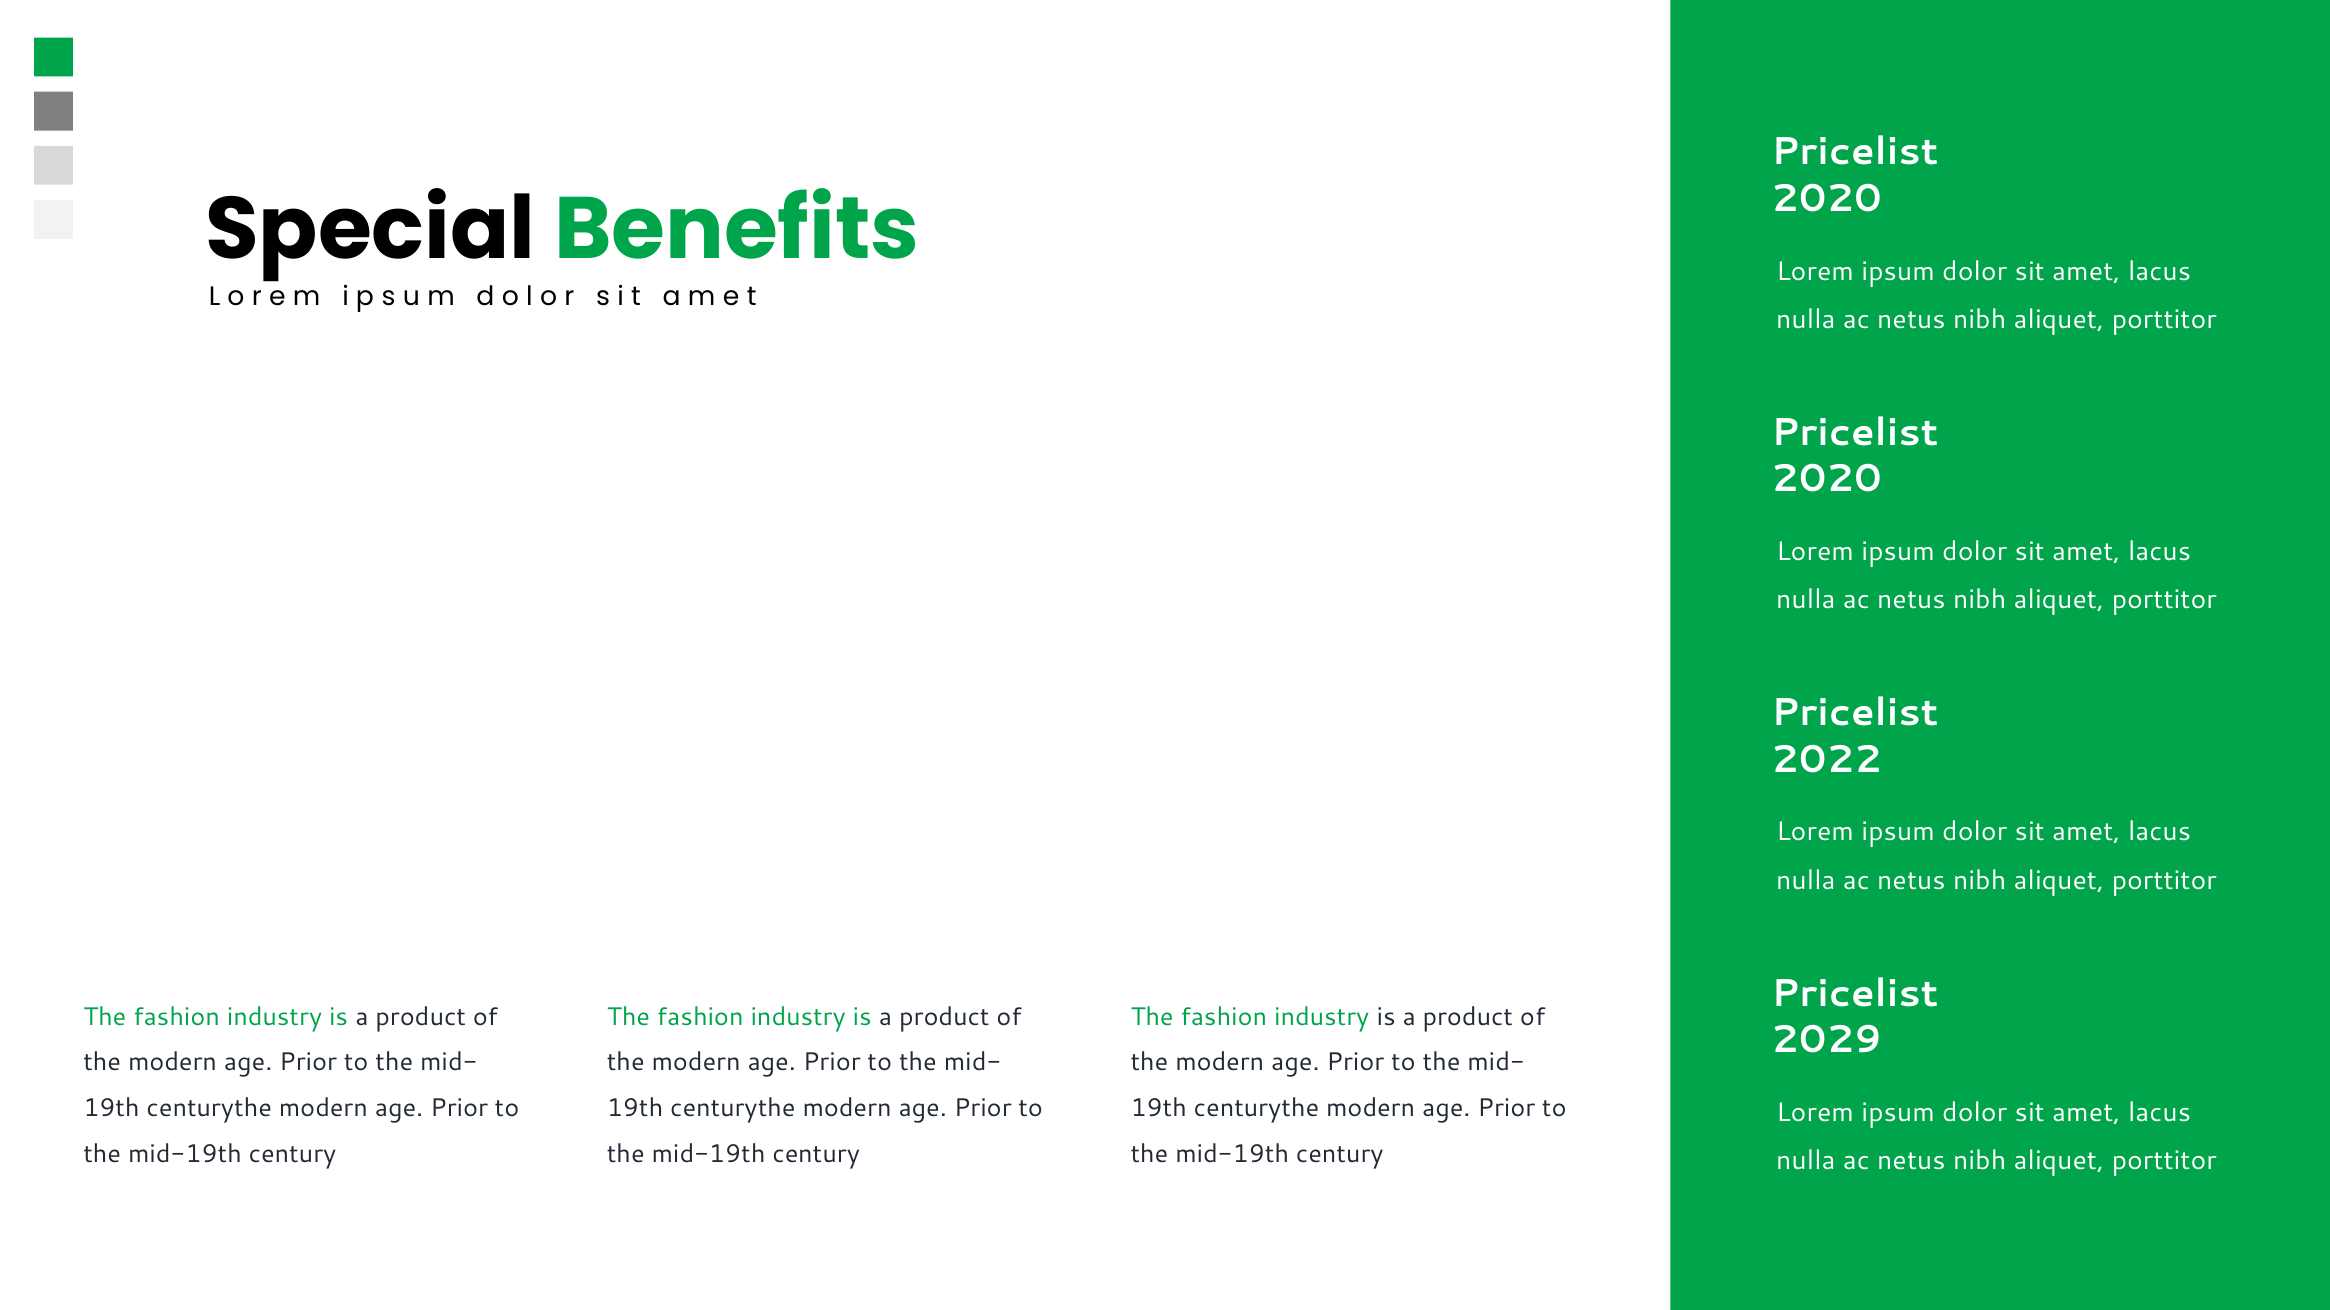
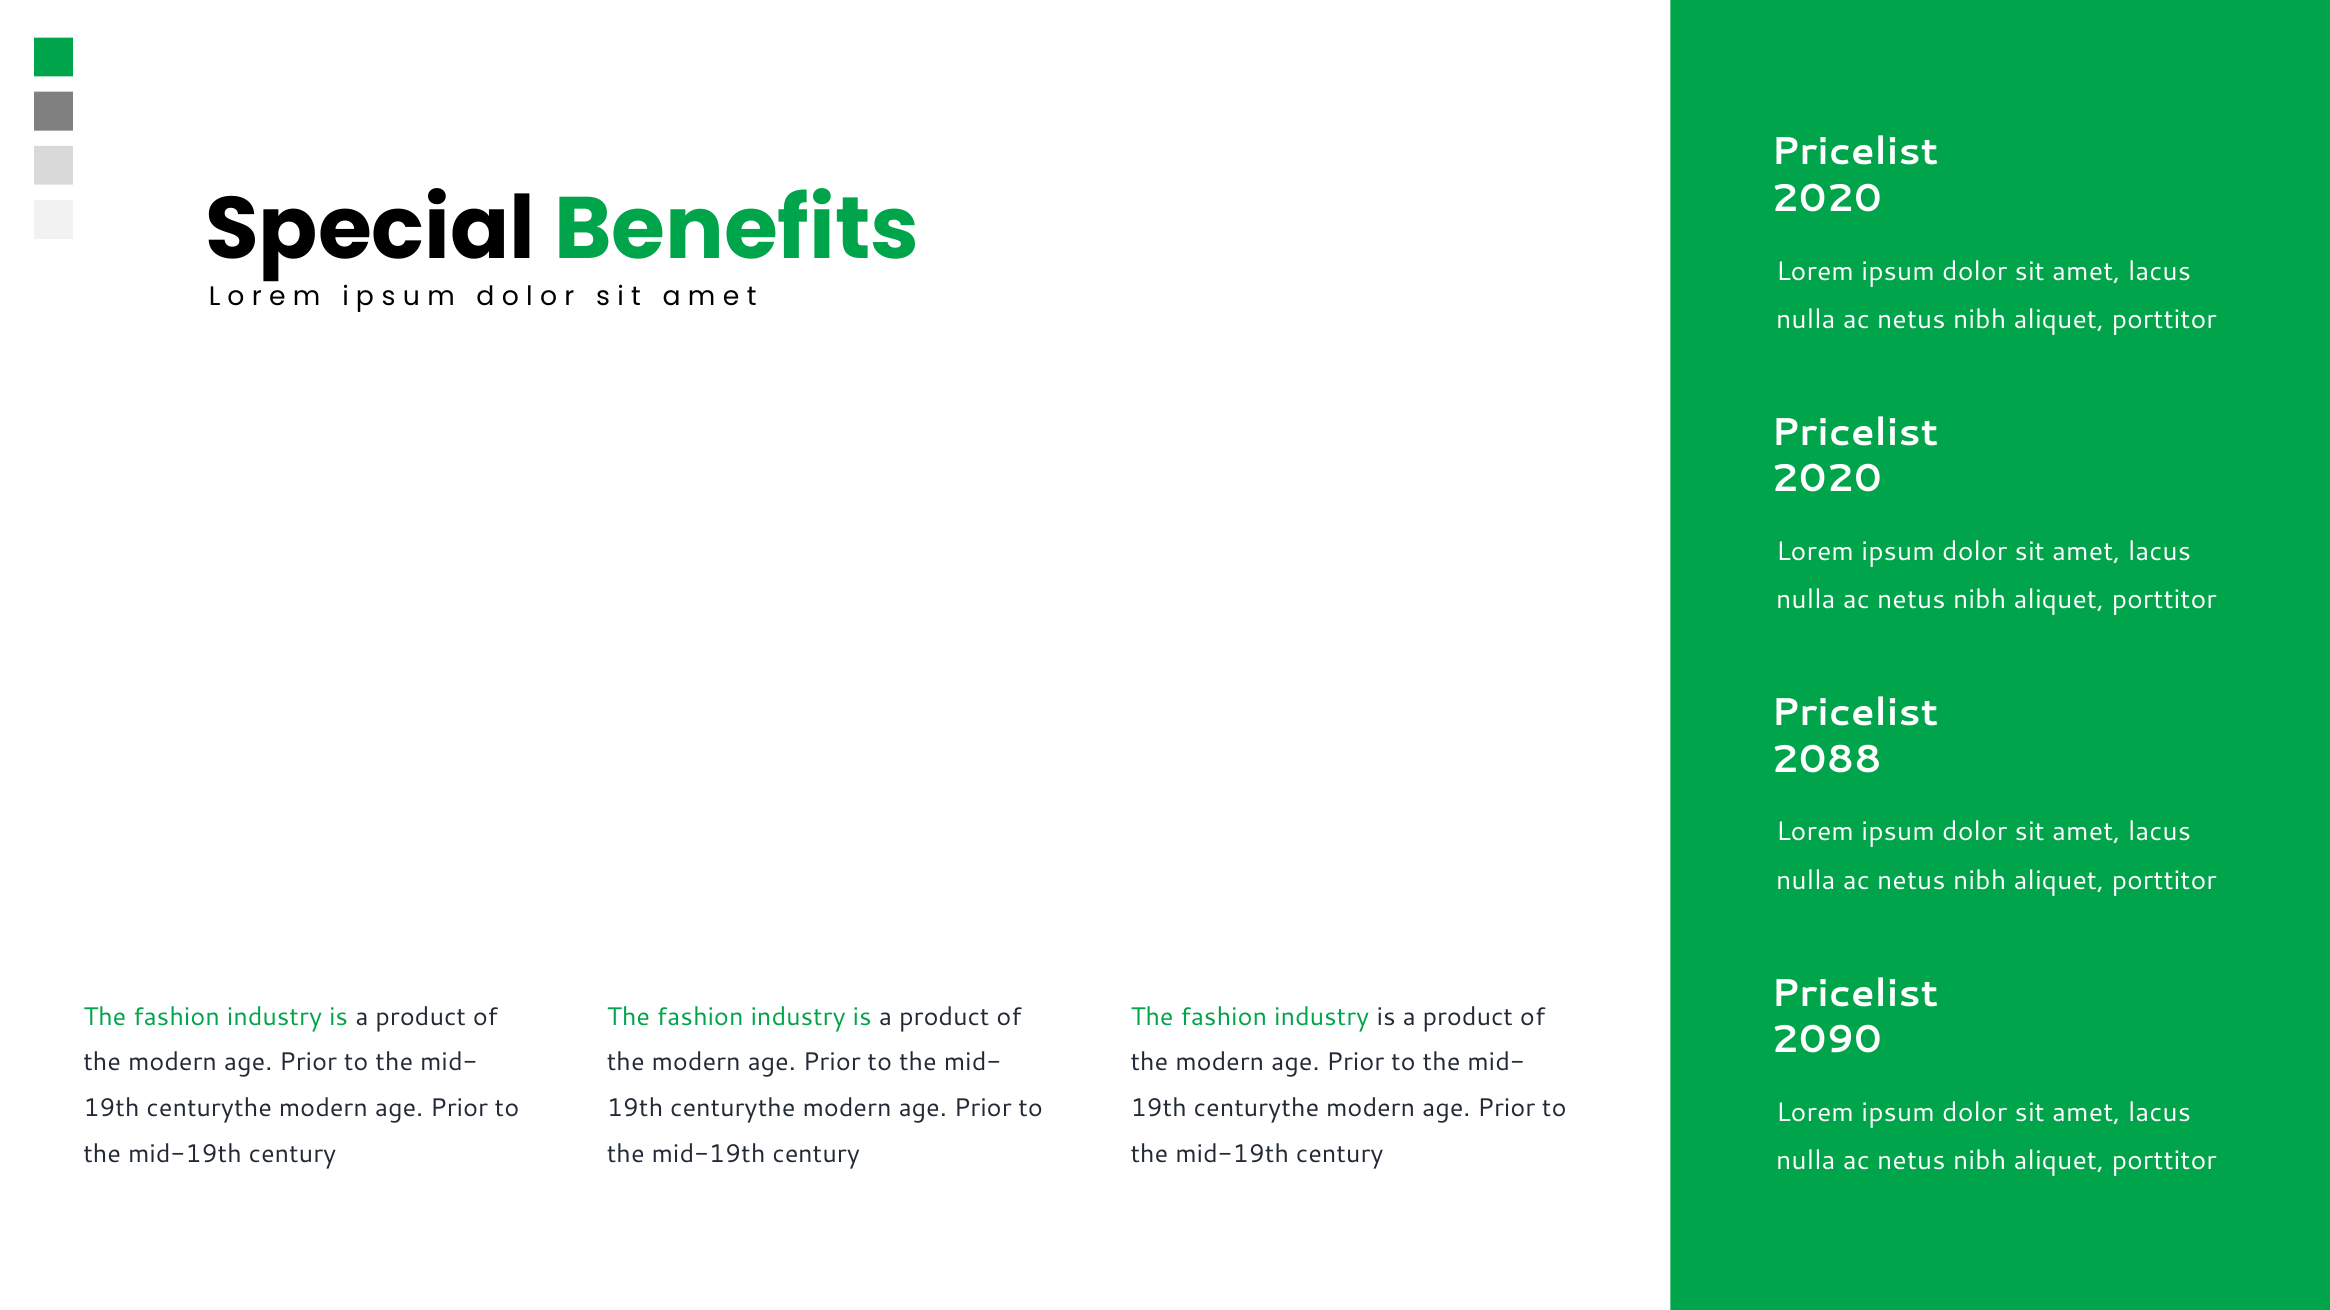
2022: 2022 -> 2088 (1827, 760)
2029: 2029 -> 2090 (1827, 1040)
